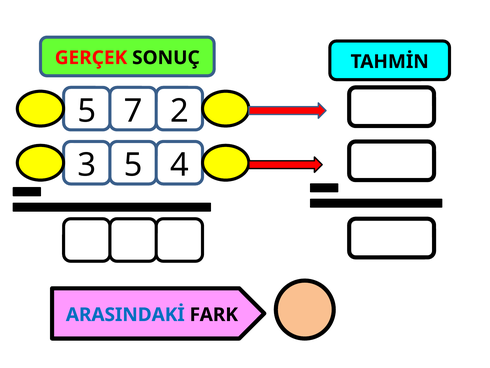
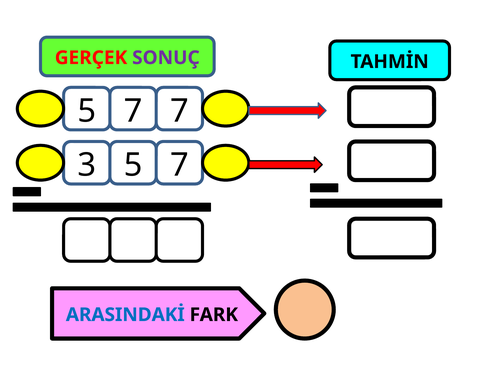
SONUÇ colour: black -> purple (166, 58)
7 2: 2 -> 7 (179, 111)
3 5 4: 4 -> 7 (179, 165)
